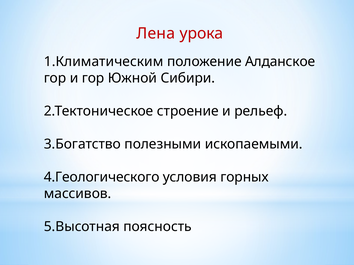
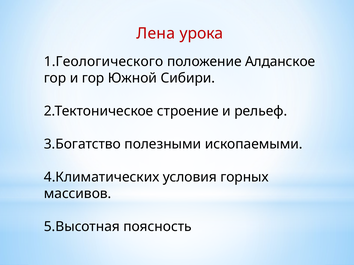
1.Климатическим: 1.Климатическим -> 1.Геологического (104, 62)
4.Геологического: 4.Геологического -> 4.Климатических (102, 177)
